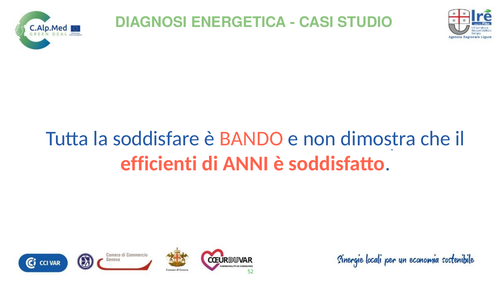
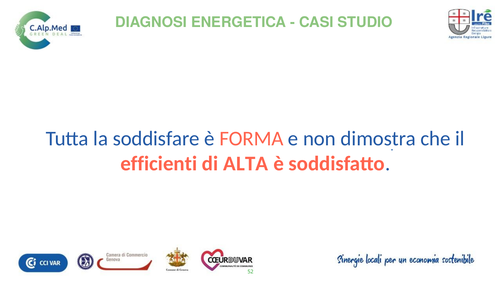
BANDO: BANDO -> FORMA (251, 139)
ANNI: ANNI -> ALTA (246, 164)
